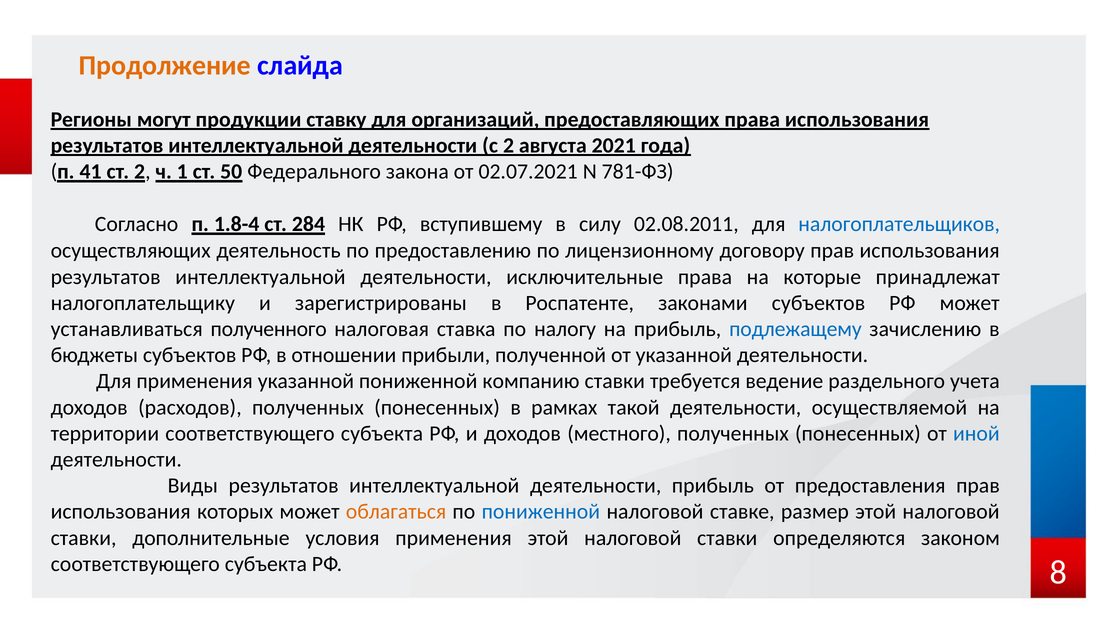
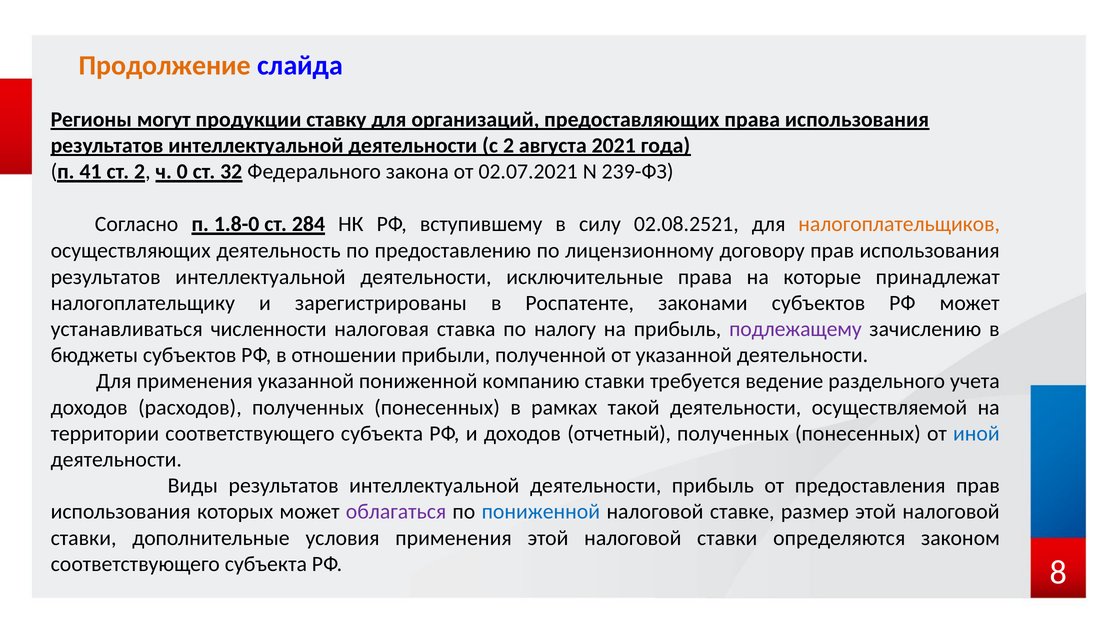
1: 1 -> 0 (182, 172)
50: 50 -> 32 (231, 172)
781-ФЗ: 781-ФЗ -> 239-ФЗ (638, 172)
1.8-4: 1.8-4 -> 1.8-0 (237, 224)
02.08.2011: 02.08.2011 -> 02.08.2521 (686, 224)
налогоплательщиков colour: blue -> orange (899, 224)
полученного: полученного -> численности (269, 329)
подлежащему colour: blue -> purple (795, 329)
местного: местного -> отчетный (619, 433)
облагаться colour: orange -> purple (396, 512)
